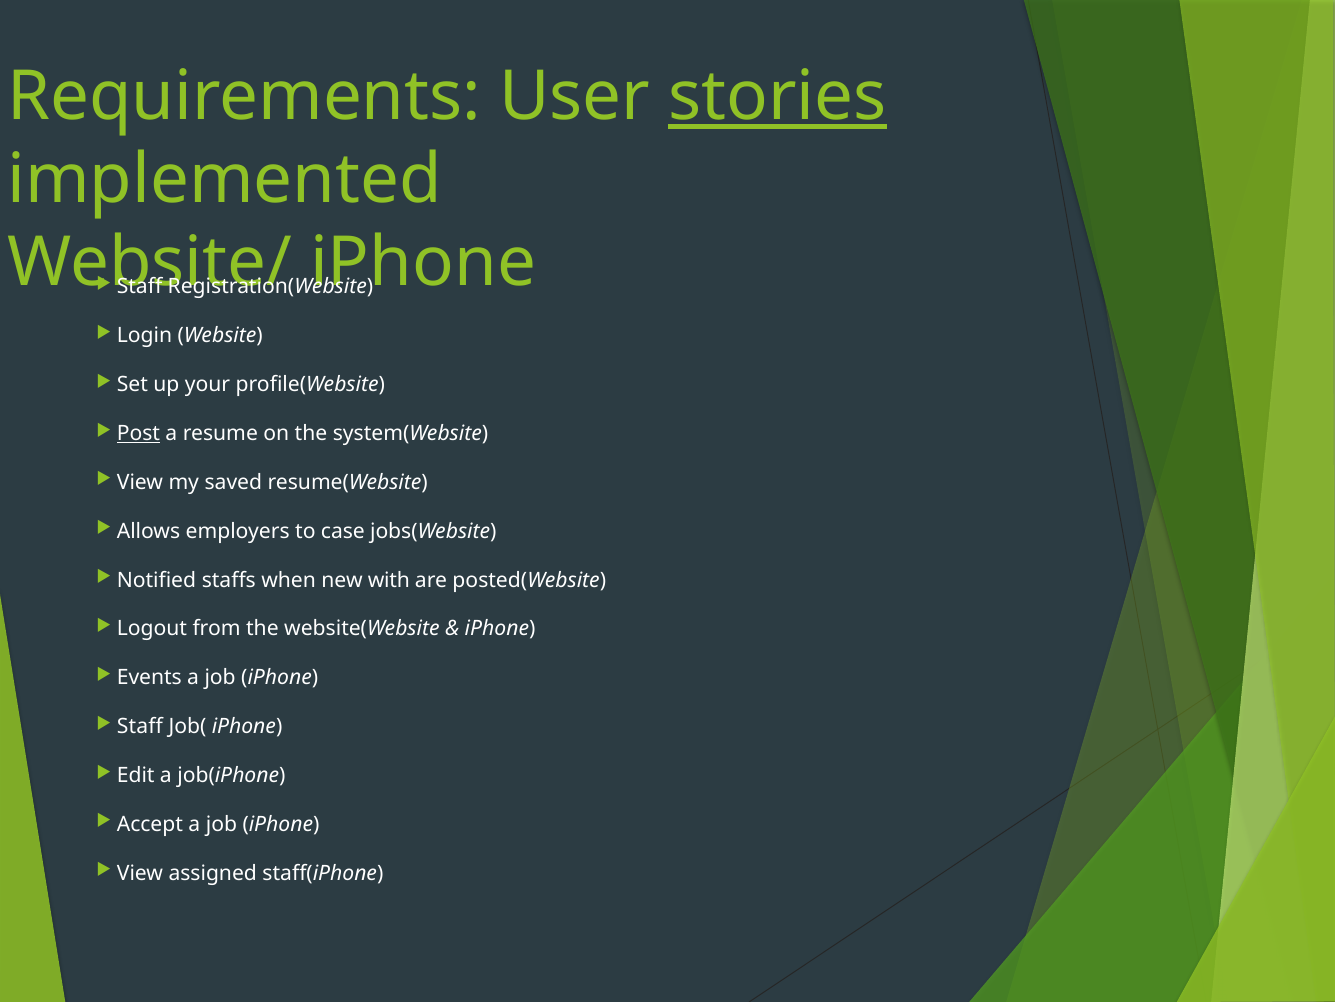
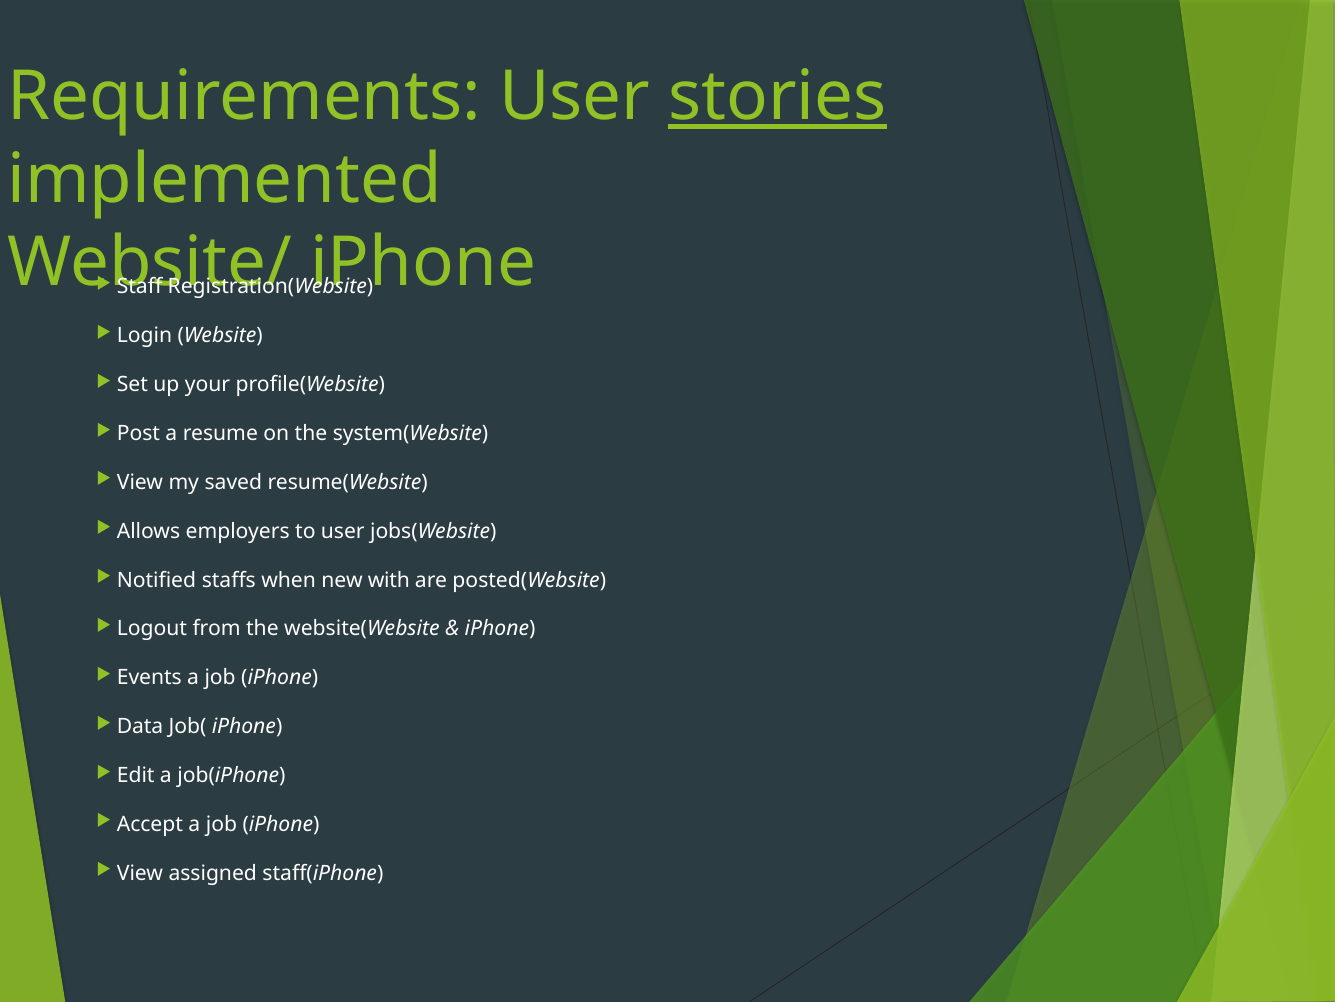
Post underline: present -> none (138, 433)
to case: case -> user (343, 531)
Staff: Staff -> Data (140, 726)
